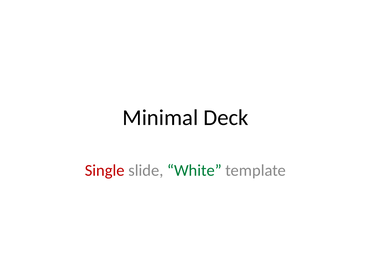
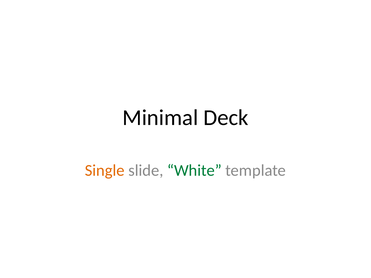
Single colour: red -> orange (105, 171)
